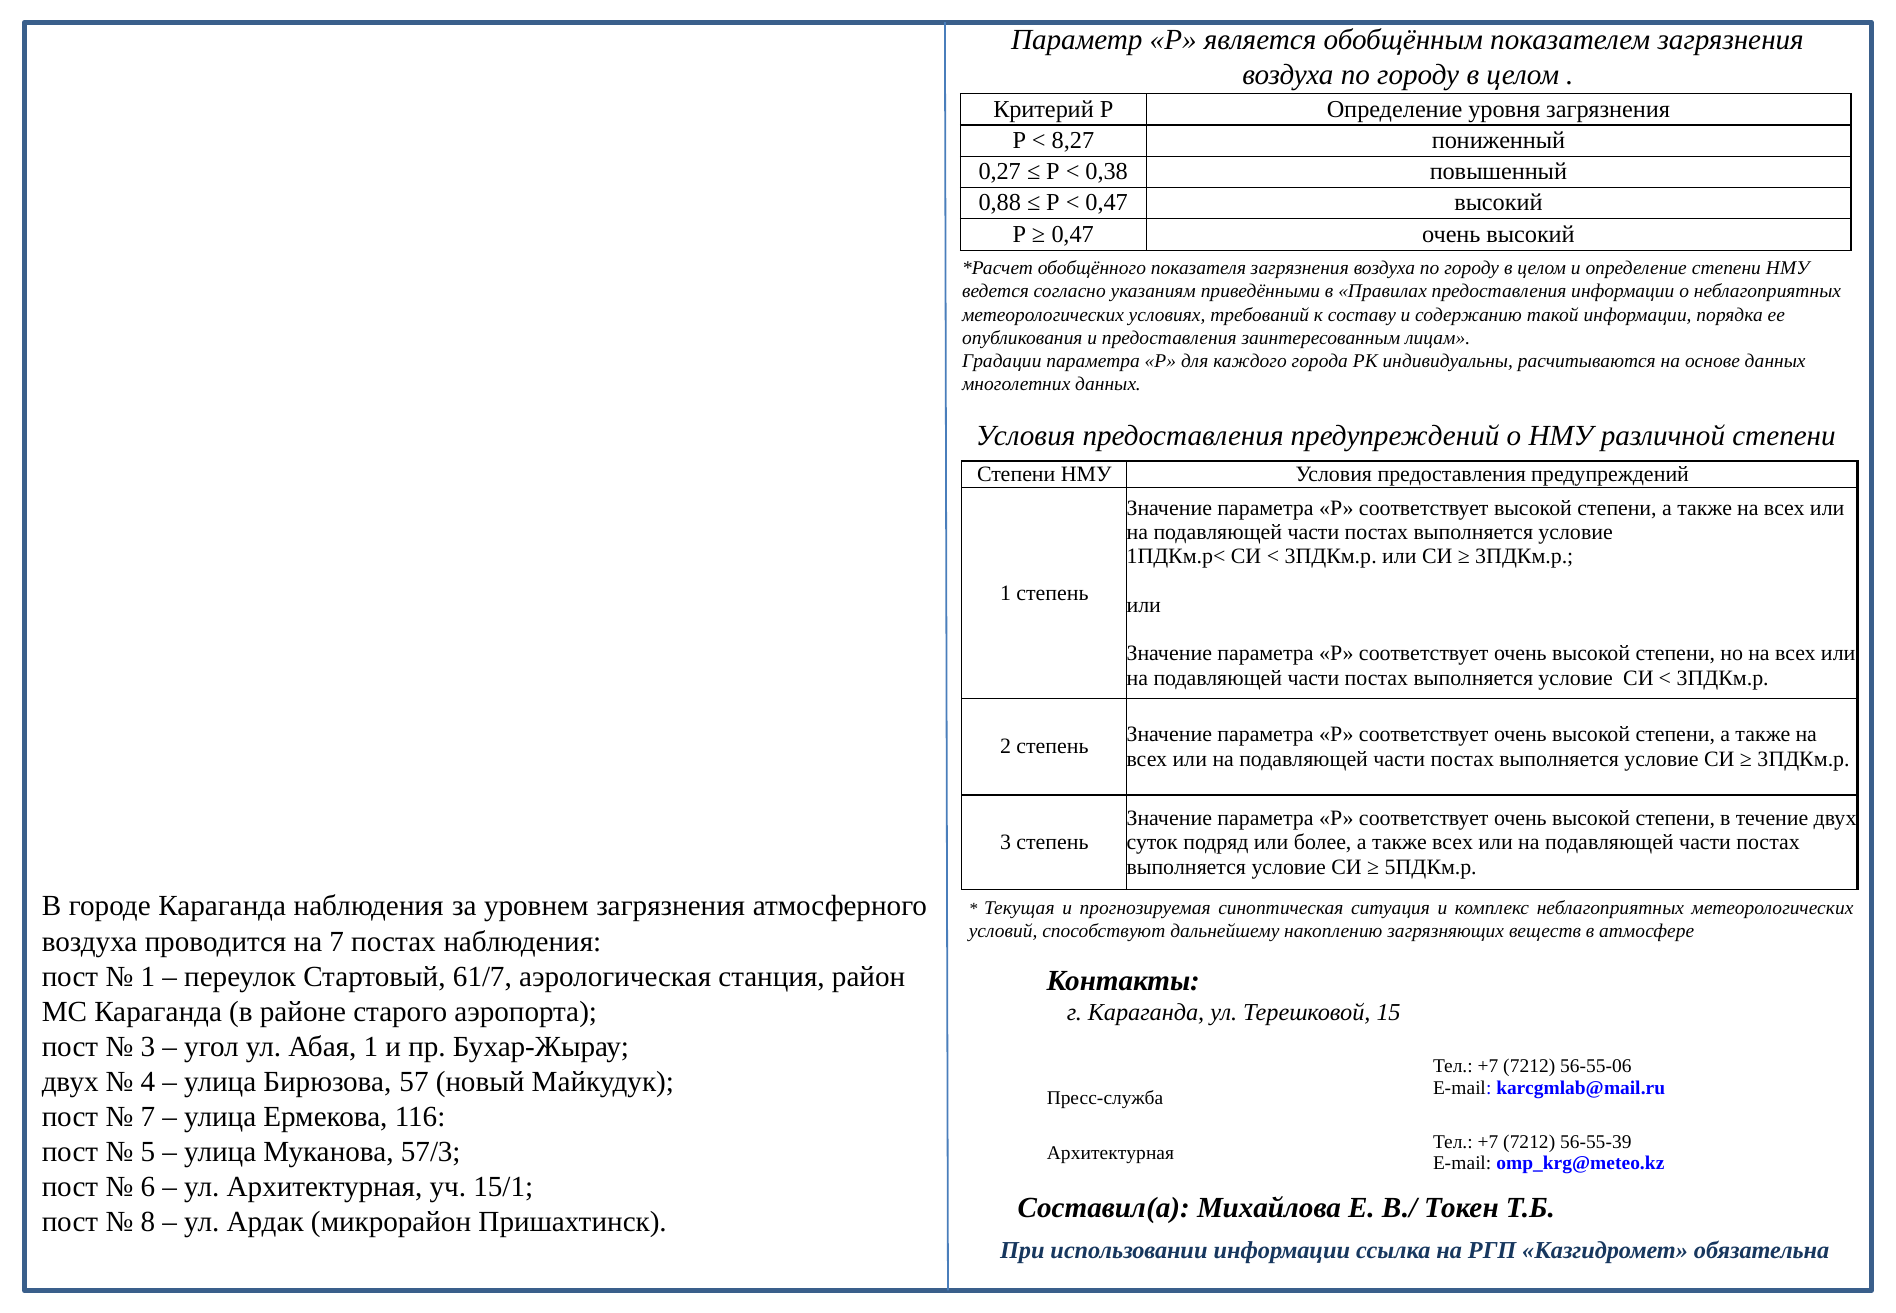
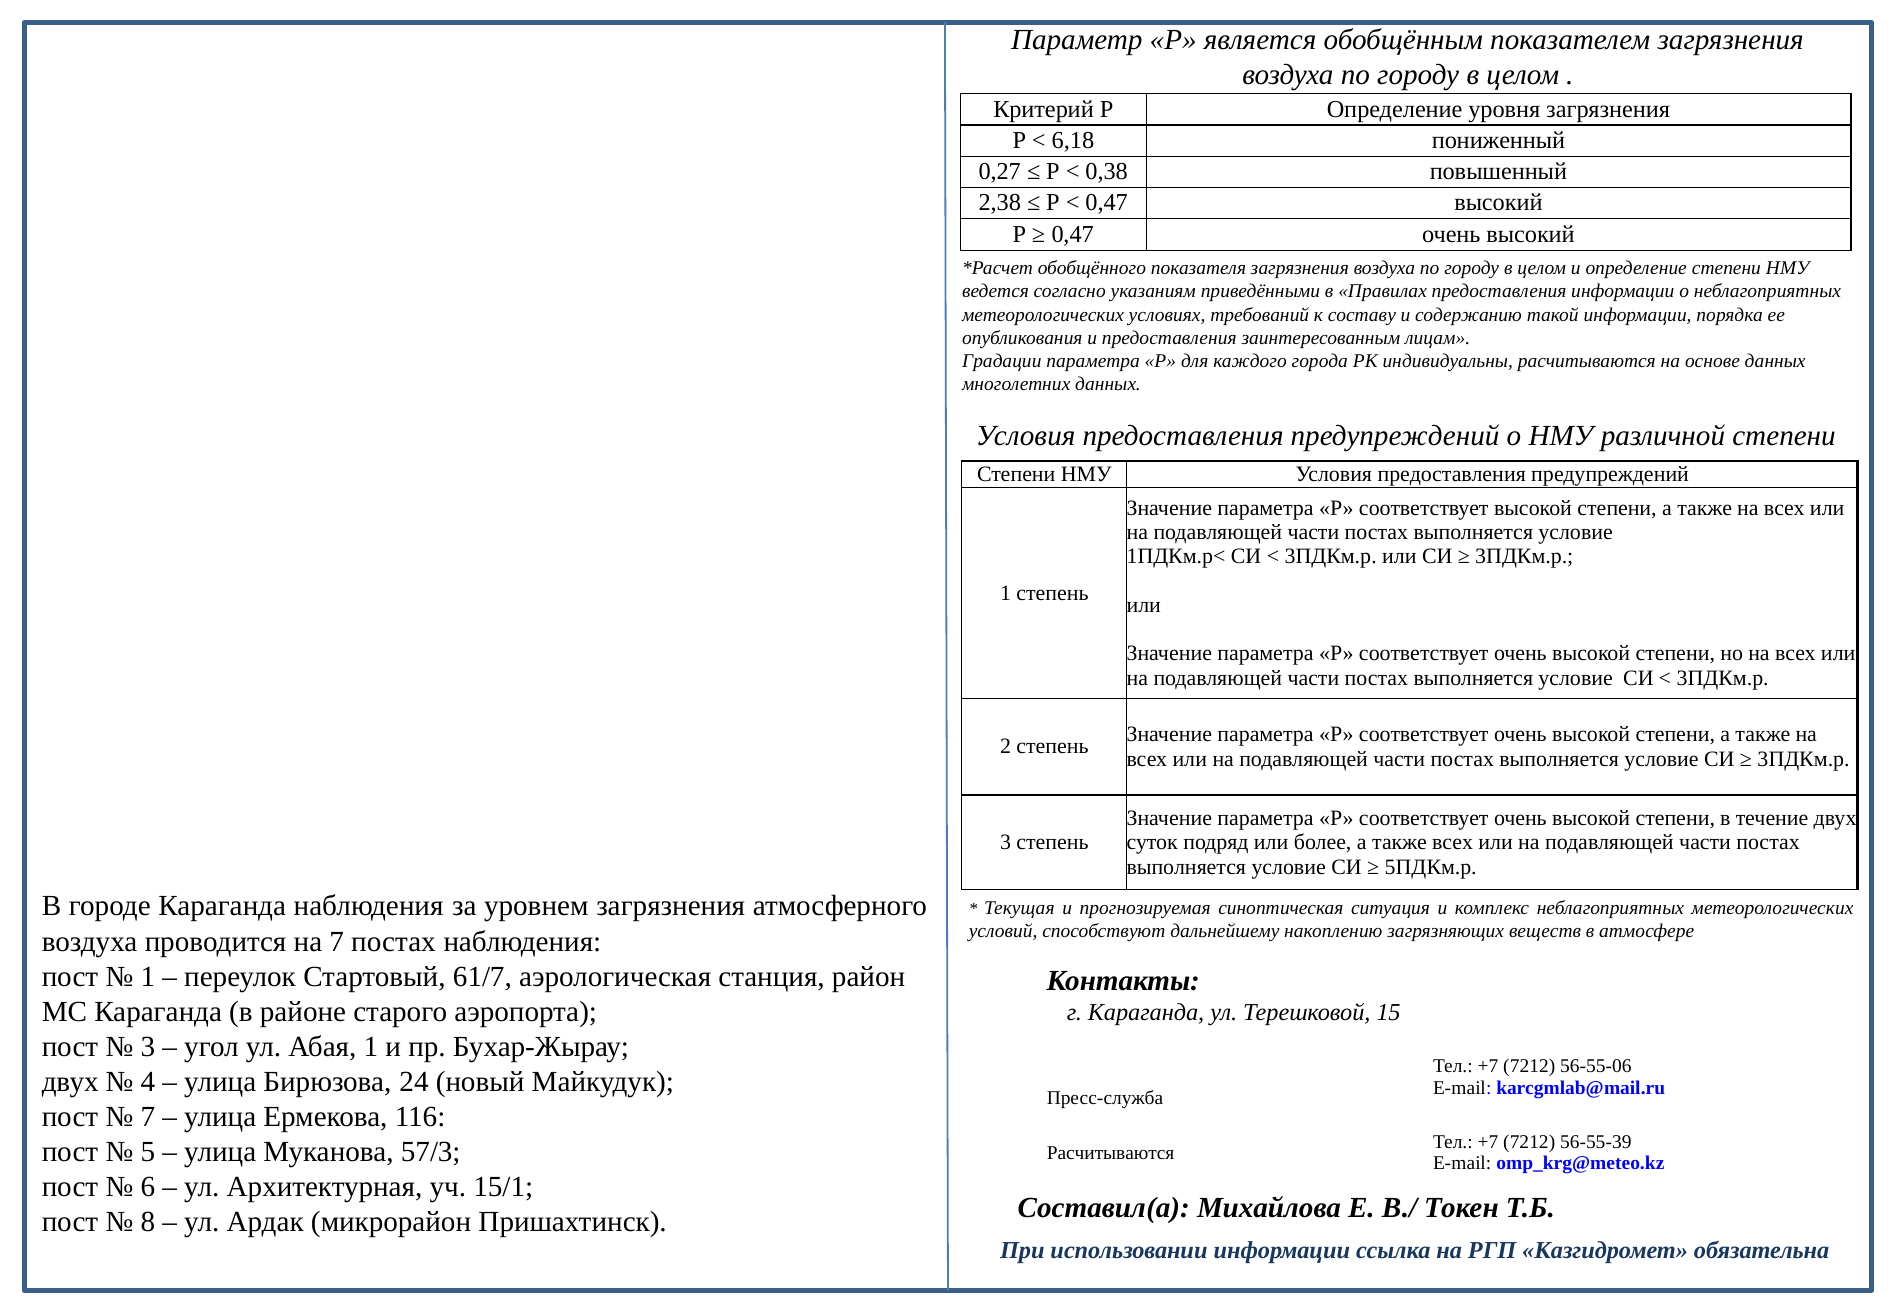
8,27: 8,27 -> 6,18 (1073, 140)
0,88: 0,88 -> 2,38 (1000, 203)
57: 57 -> 24 (414, 1081)
Архитектурная: Архитектурная -> Расчитываются (1111, 1152)
